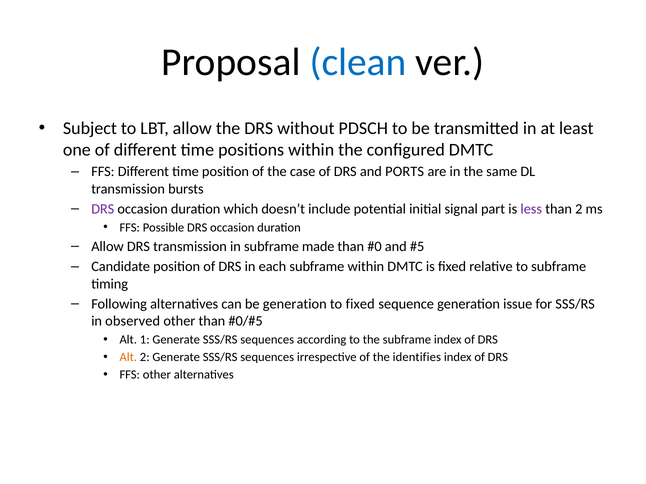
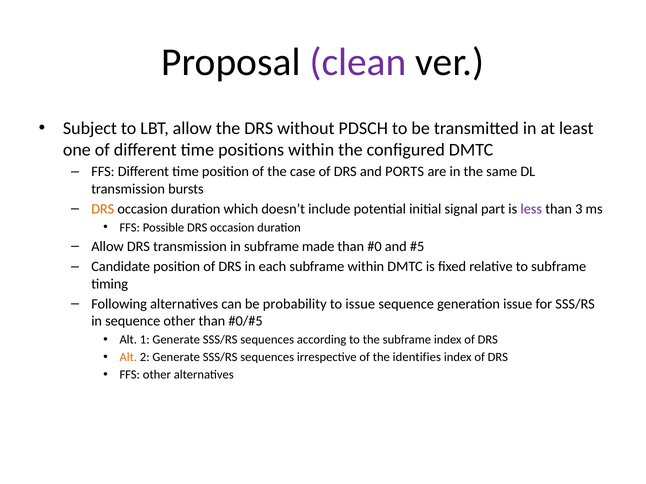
clean colour: blue -> purple (358, 63)
DRS colour: purple -> orange (103, 209)
than 2: 2 -> 3 (579, 209)
be generation: generation -> probability (295, 304)
to fixed: fixed -> issue (360, 304)
in observed: observed -> sequence (133, 321)
